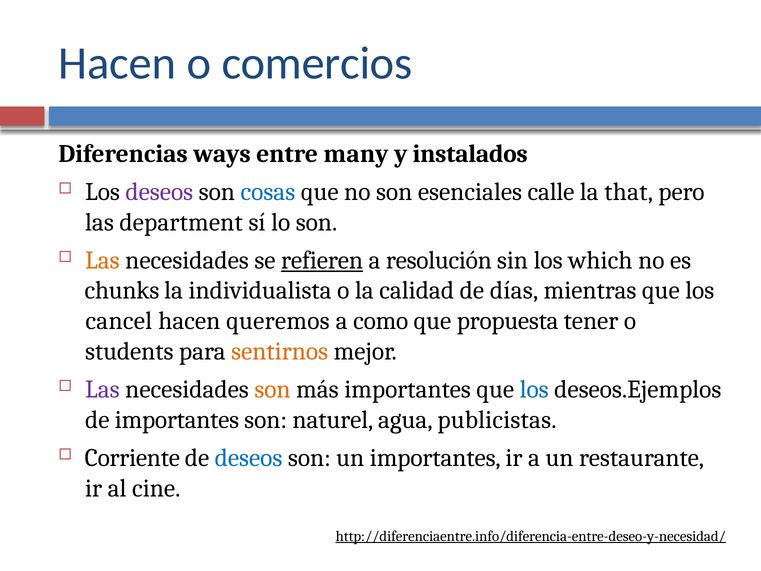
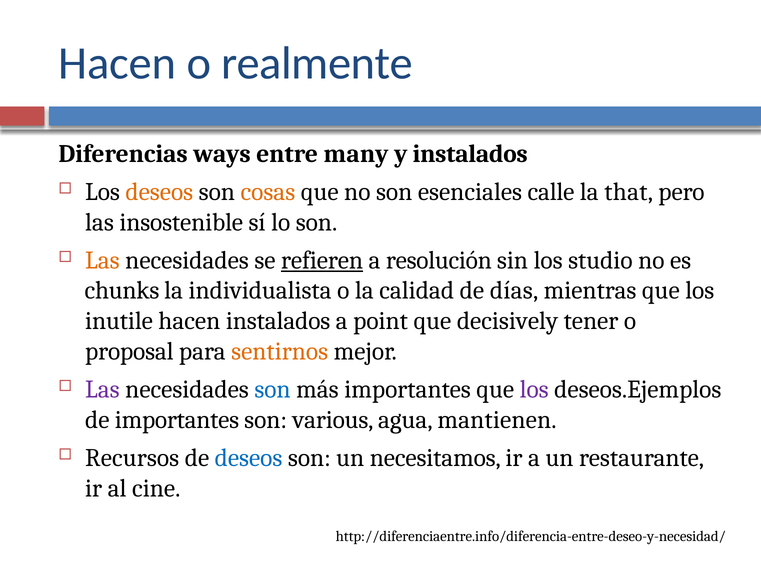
comercios: comercios -> realmente (317, 63)
deseos colour: purple -> orange (159, 192)
cosas colour: blue -> orange (268, 192)
department: department -> insostenible (181, 222)
which: which -> studio (600, 260)
cancel: cancel -> inutile (119, 321)
hacen queremos: queremos -> instalados (278, 321)
como: como -> point (381, 321)
propuesta: propuesta -> decisively (508, 321)
students: students -> proposal (129, 351)
son colour: orange -> blue (273, 389)
los colour: blue -> purple (534, 389)
naturel: naturel -> various (333, 420)
publicistas: publicistas -> mantienen (497, 420)
Corriente: Corriente -> Recursos (132, 457)
un importantes: importantes -> necesitamos (435, 457)
http://diferenciaentre.info/diferencia-entre-deseo-y-necesidad/ underline: present -> none (531, 536)
